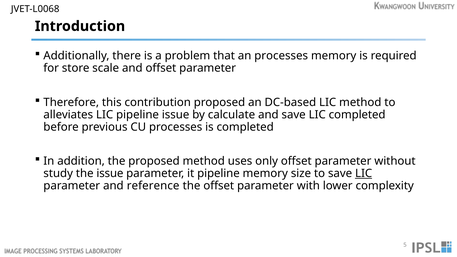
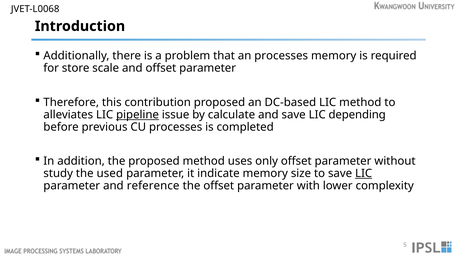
pipeline underline: none -> present (138, 115)
LIC completed: completed -> depending (357, 115)
the issue: issue -> used (110, 173)
it pipeline: pipeline -> indicate (218, 173)
